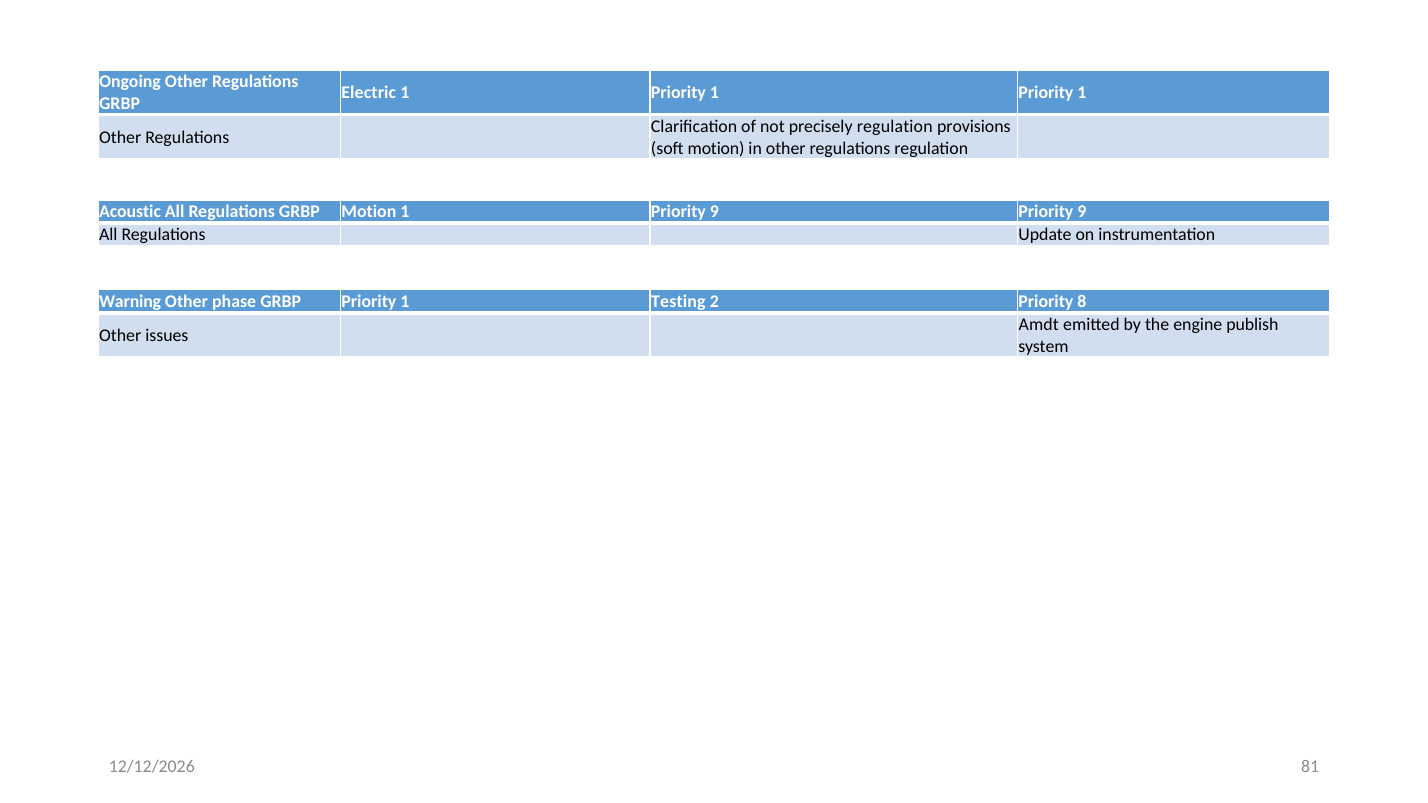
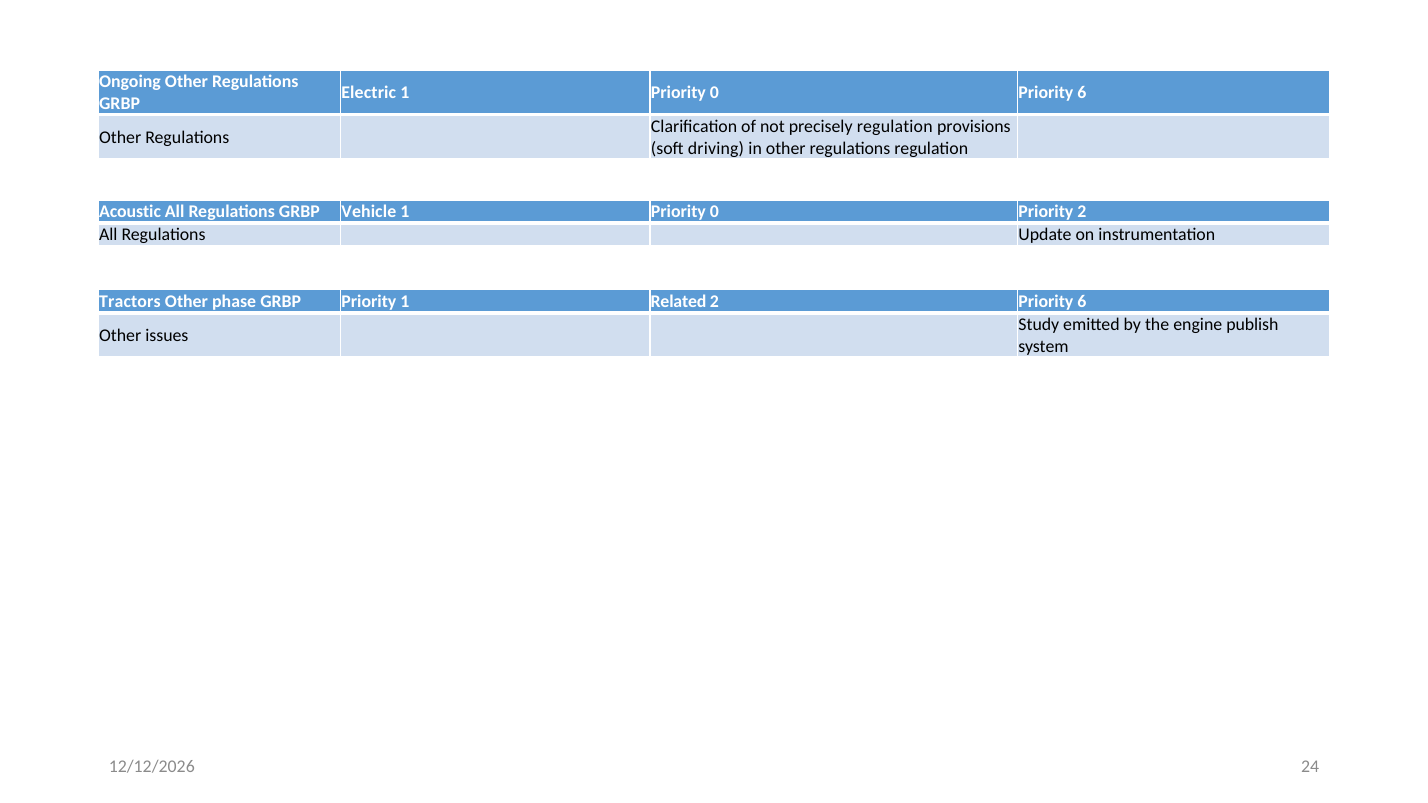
1: 1 -> 0 (714, 93)
1: 1 -> 6 (1082, 93)
soft motion: motion -> driving (716, 148)
GRBP Motion: Motion -> Vehicle (369, 212)
9: 9 -> 0 (714, 212)
9: 9 -> 2 (1082, 212)
Warning: Warning -> Tractors (130, 302)
Testing: Testing -> Related (679, 302)
2 Priority 8: 8 -> 6 (1082, 302)
Amdt: Amdt -> Study (1039, 325)
81: 81 -> 24 (1310, 767)
